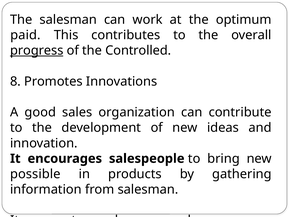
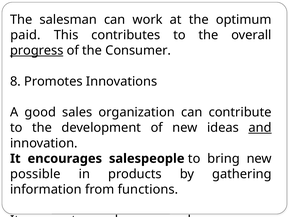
the Controlled: Controlled -> Consumer (138, 50)
and underline: none -> present (260, 128)
from salesman: salesman -> functions (148, 189)
